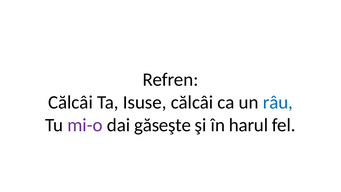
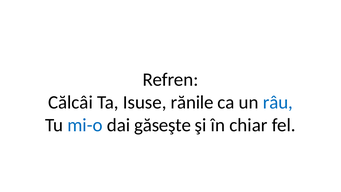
Isuse călcâi: călcâi -> rănile (192, 102)
mi-o colour: purple -> blue (85, 125)
harul: harul -> chiar (248, 125)
